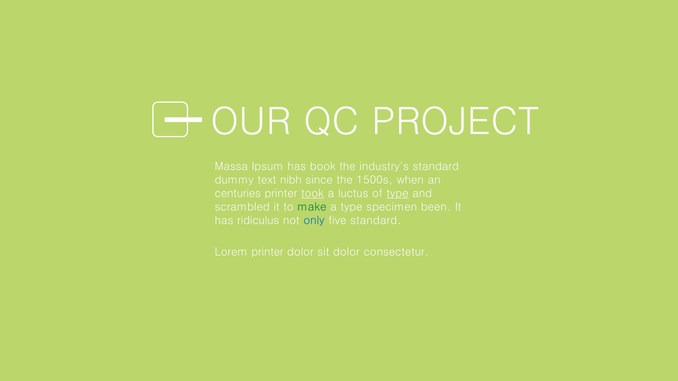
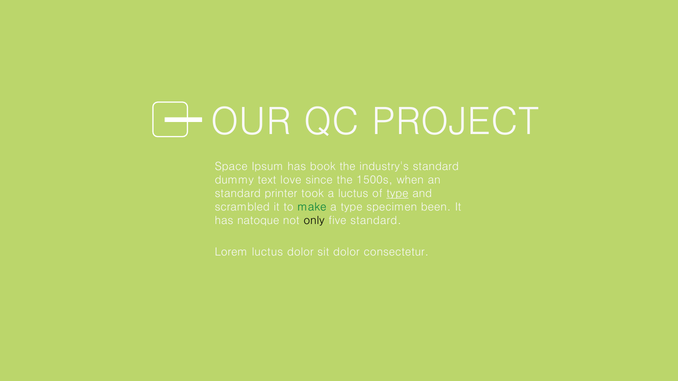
Massa: Massa -> Space (231, 167)
nibh: nibh -> love (291, 180)
centuries: centuries -> standard (238, 194)
took underline: present -> none (313, 194)
ridiculus: ridiculus -> natoque (258, 221)
only colour: blue -> black (314, 221)
Lorem printer: printer -> luctus (267, 252)
